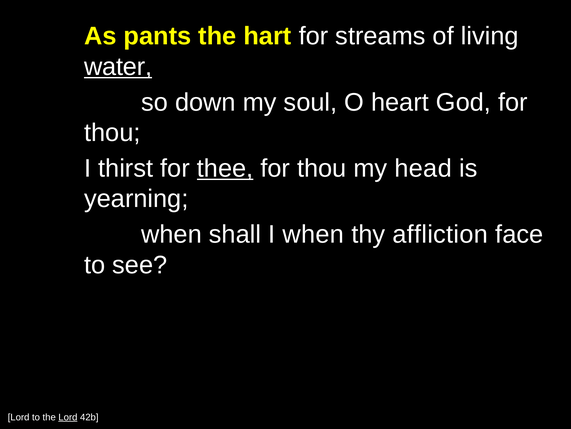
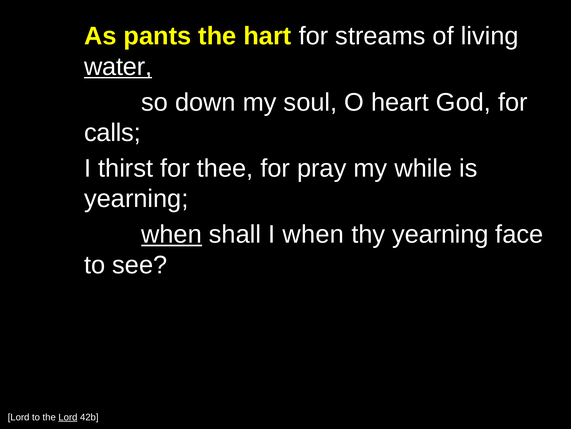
thou: thou -> calls (112, 133)
thee underline: present -> none (225, 168)
thou: thou -> pray (322, 168)
head: head -> while (423, 168)
when underline: none -> present (172, 234)
thy affliction: affliction -> yearning (440, 234)
